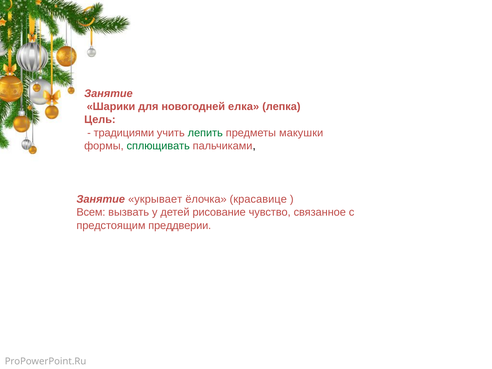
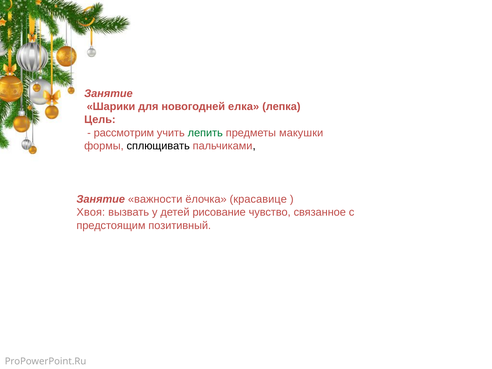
традициями: традициями -> рассмотрим (124, 133)
сплющивать colour: green -> black (158, 146)
укрывает: укрывает -> важности (155, 199)
Всем: Всем -> Хвоя (91, 212)
преддверии: преддверии -> позитивный (180, 225)
